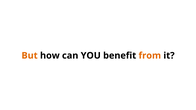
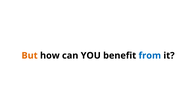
from colour: orange -> blue (150, 56)
